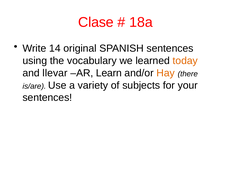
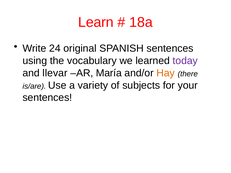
Clase: Clase -> Learn (96, 22)
14: 14 -> 24 (55, 48)
today colour: orange -> purple (185, 61)
Learn: Learn -> María (109, 73)
